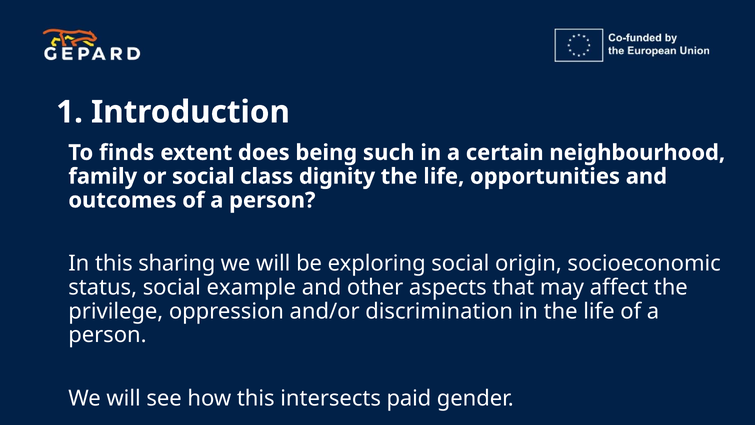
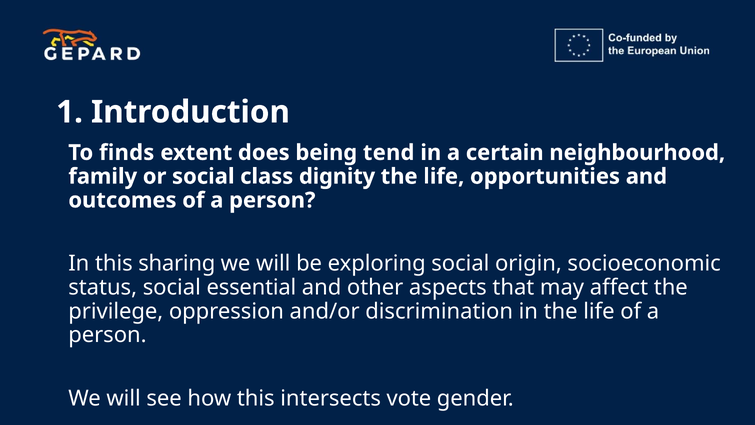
such: such -> tend (389, 153)
example: example -> essential (251, 287)
paid: paid -> vote (409, 398)
